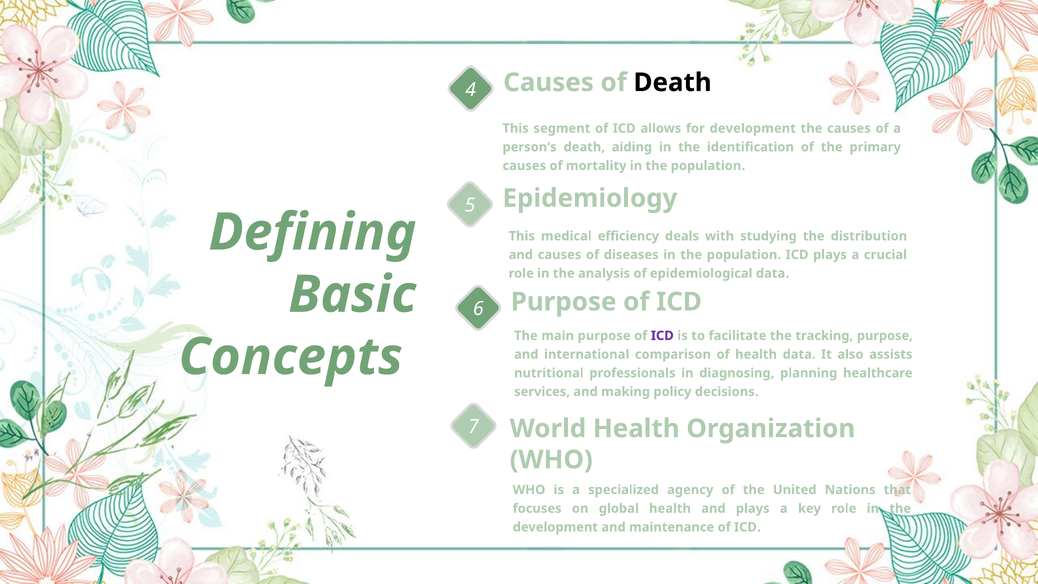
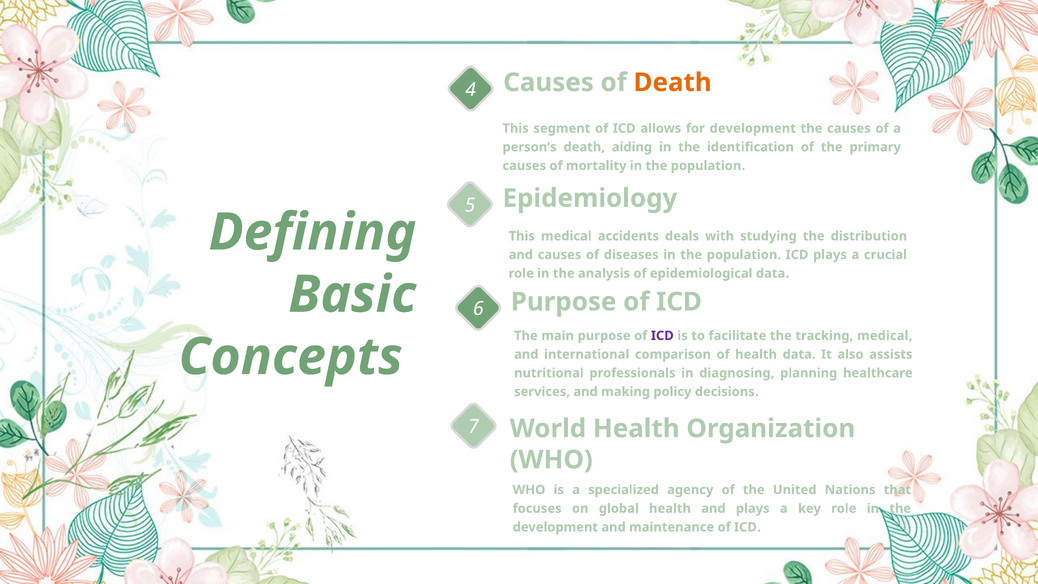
Death colour: black -> orange (673, 83)
efficiency: efficiency -> accidents (628, 236)
tracking purpose: purpose -> medical (885, 336)
